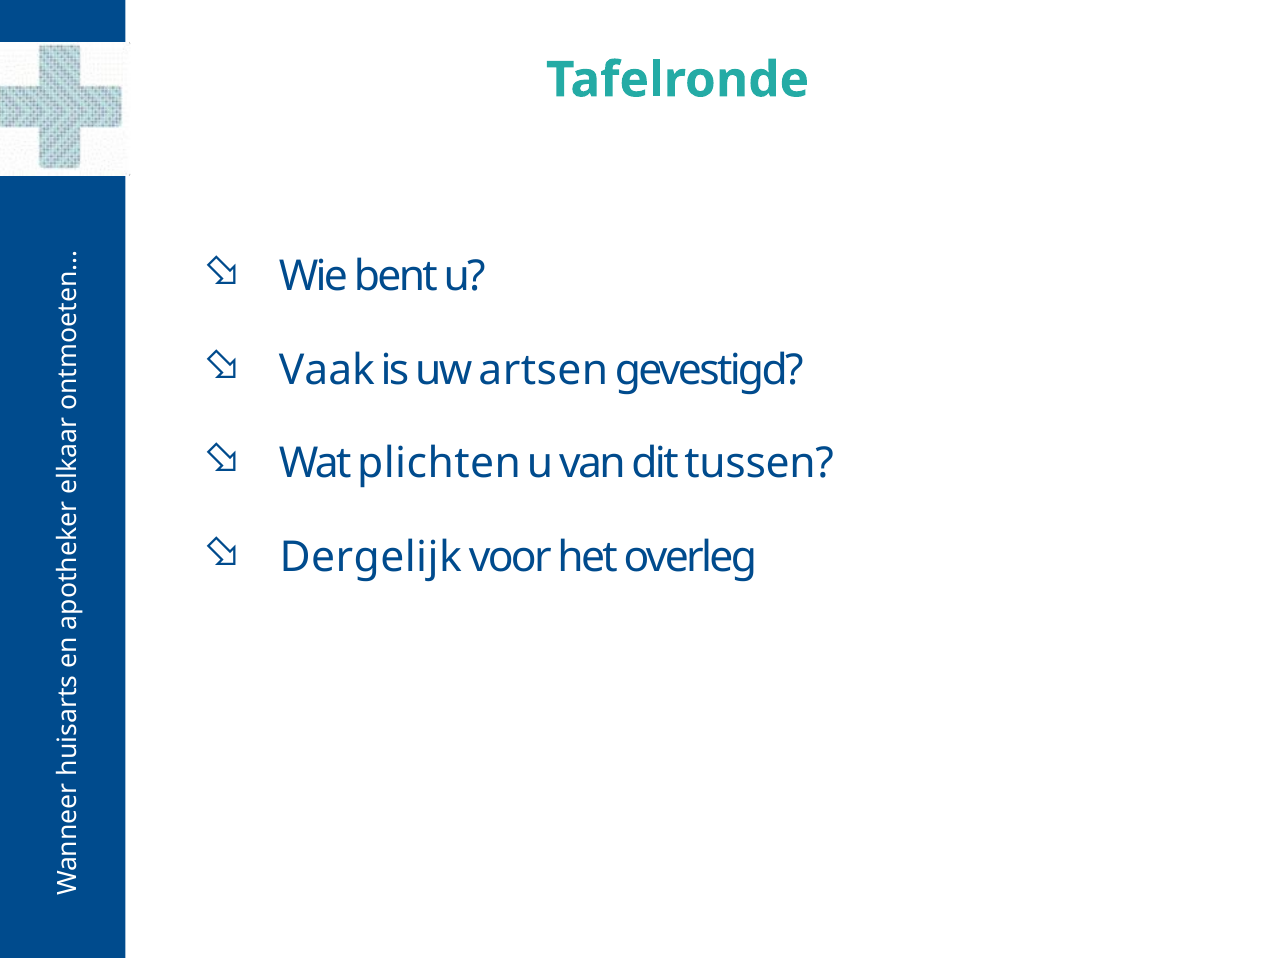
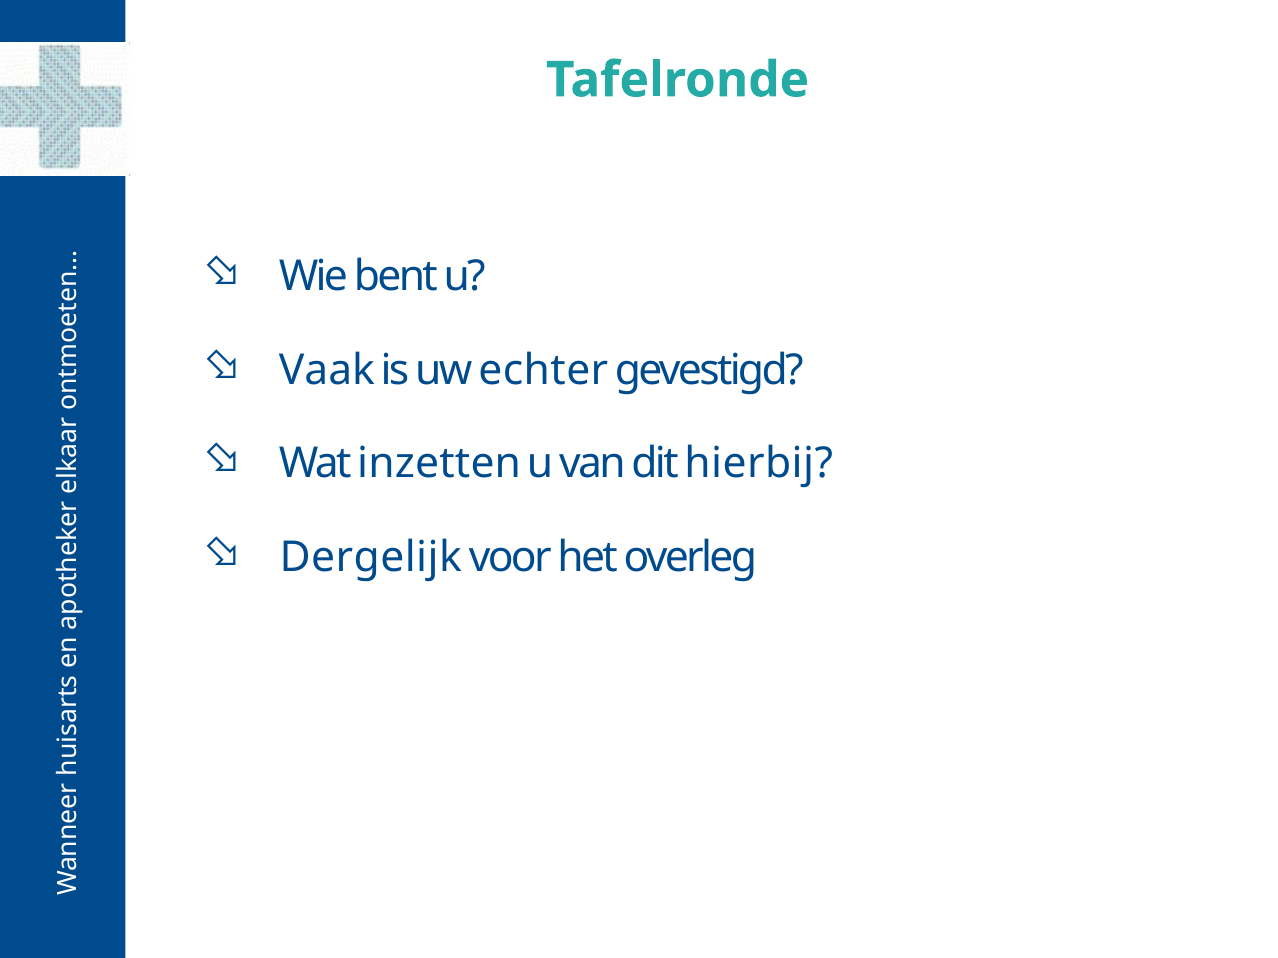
artsen: artsen -> echter (543, 370)
plichten: plichten -> inzetten (439, 464)
tussen: tussen -> hierbij (759, 464)
